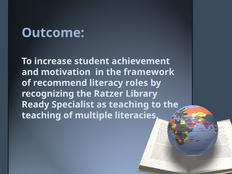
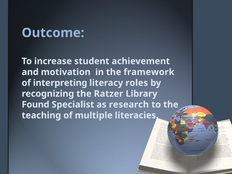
recommend: recommend -> interpreting (60, 83)
Ready: Ready -> Found (36, 105)
as teaching: teaching -> research (129, 105)
